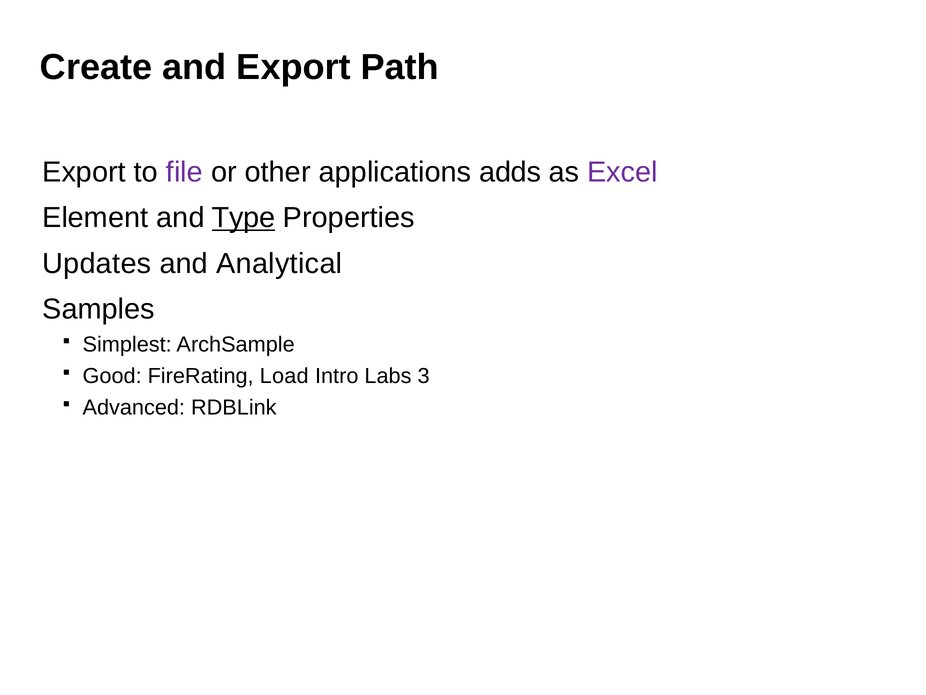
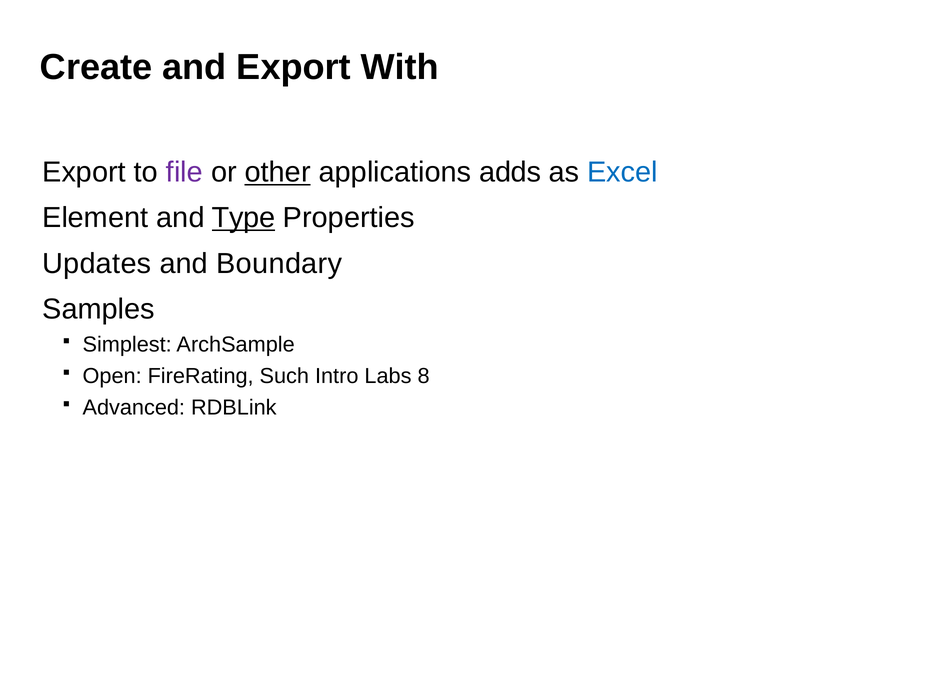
Path: Path -> With (400, 67)
other underline: none -> present (278, 172)
Excel colour: purple -> blue (623, 172)
Analytical: Analytical -> Boundary (279, 263)
Good: Good -> Open (112, 376)
Load: Load -> Such (284, 376)
3: 3 -> 8 (424, 376)
